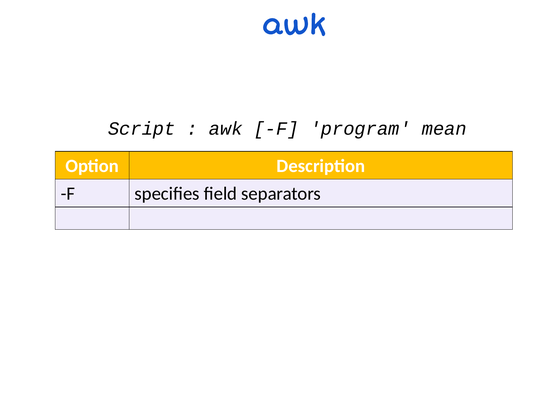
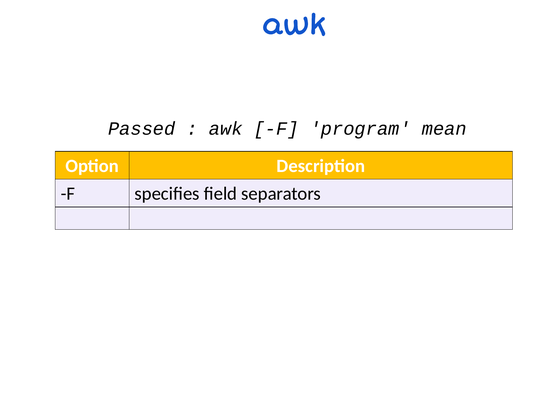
Script: Script -> Passed (142, 129)
